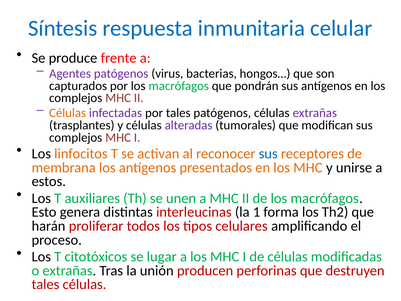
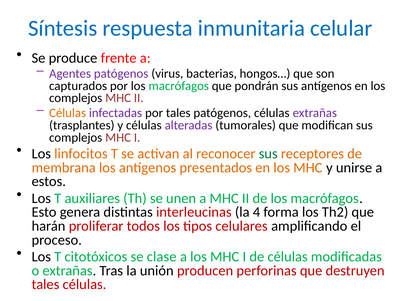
sus colour: blue -> green (268, 154)
1: 1 -> 4 (257, 212)
lugar: lugar -> clase (162, 256)
